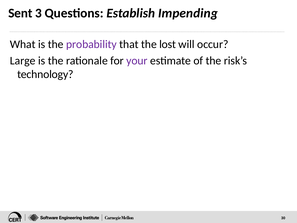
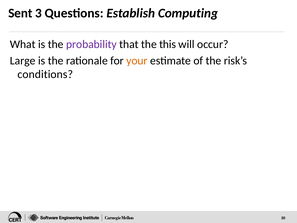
Impending: Impending -> Computing (188, 13)
lost: lost -> this (168, 44)
your colour: purple -> orange (137, 61)
technology: technology -> conditions (45, 74)
